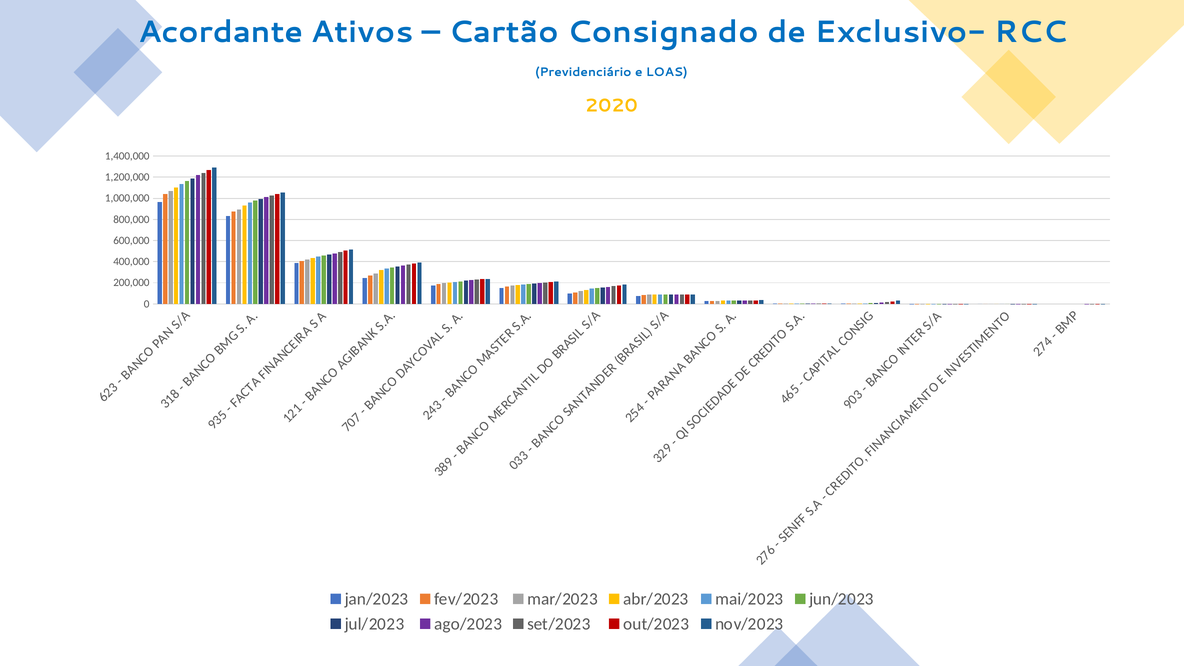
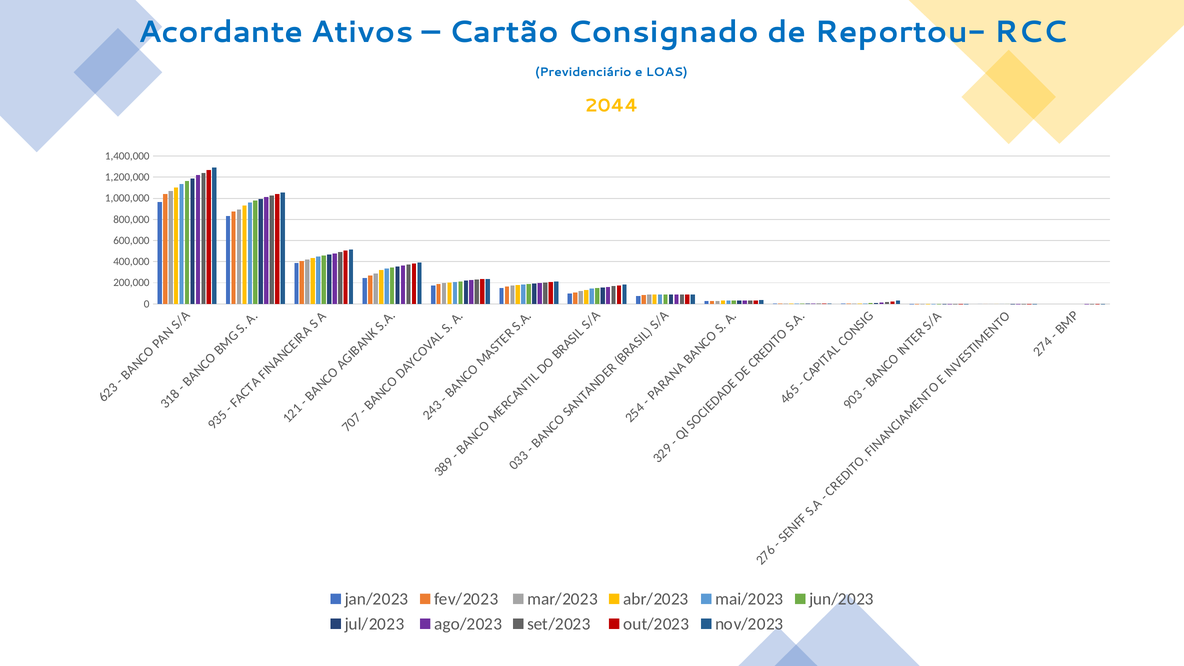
Exclusivo-: Exclusivo- -> Reportou- (900, 32)
2020: 2020 -> 2044 (611, 106)
